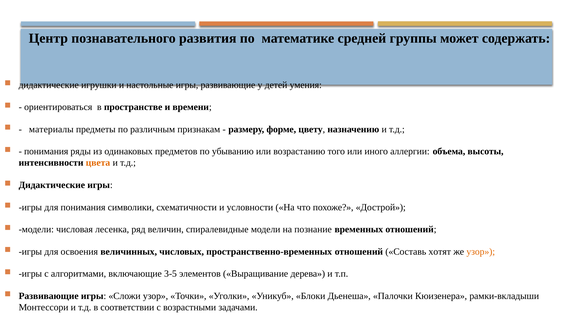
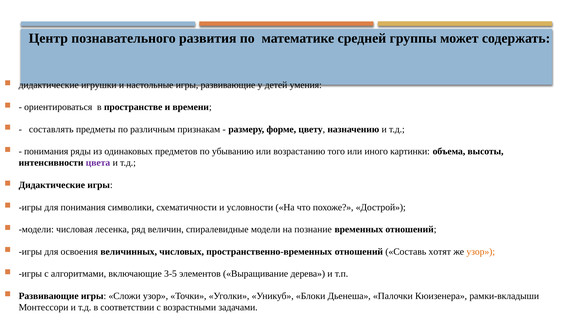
материалы: материалы -> составлять (51, 129)
аллергии: аллергии -> картинки (410, 152)
цвета colour: orange -> purple (98, 163)
